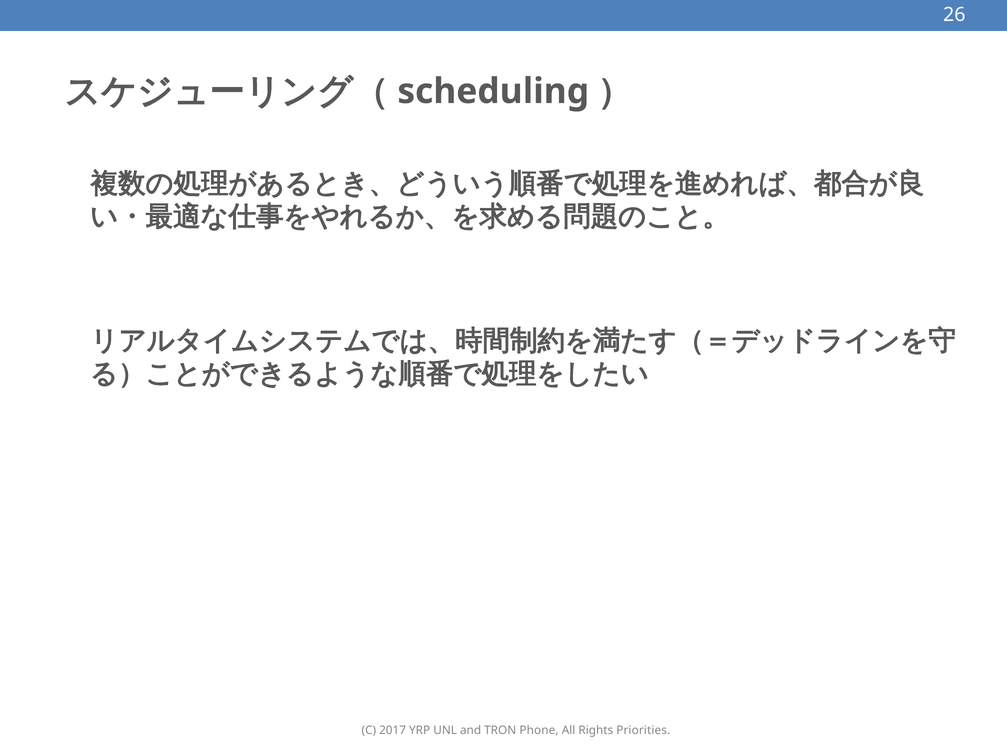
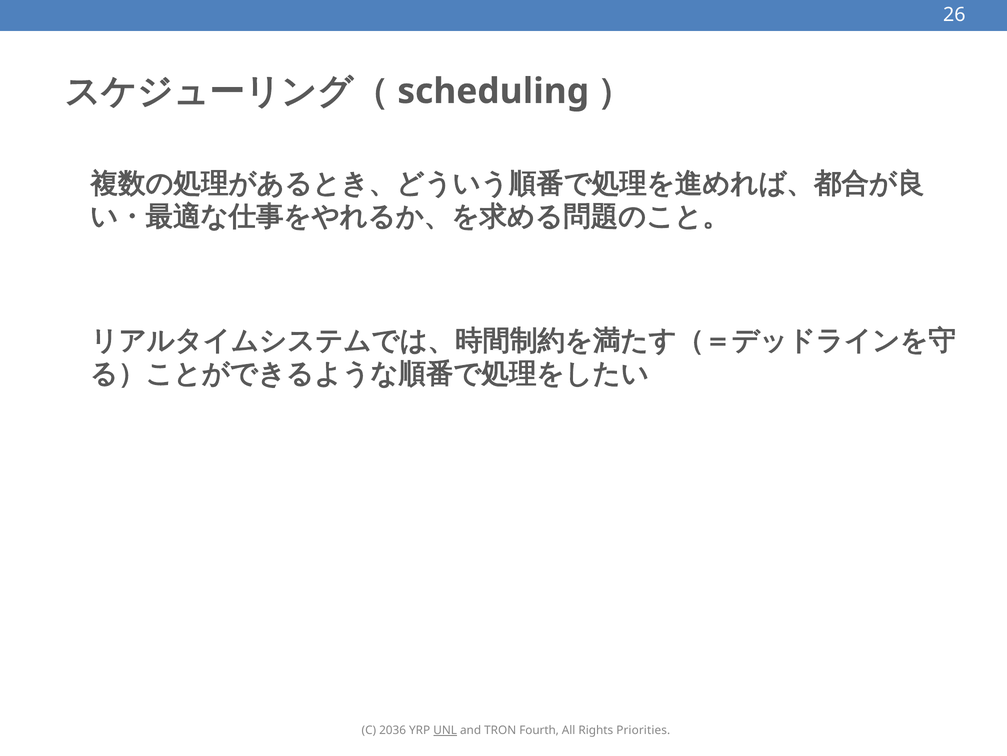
2017: 2017 -> 2036 (393, 730)
UNL underline: none -> present (445, 730)
Phone: Phone -> Fourth (539, 730)
